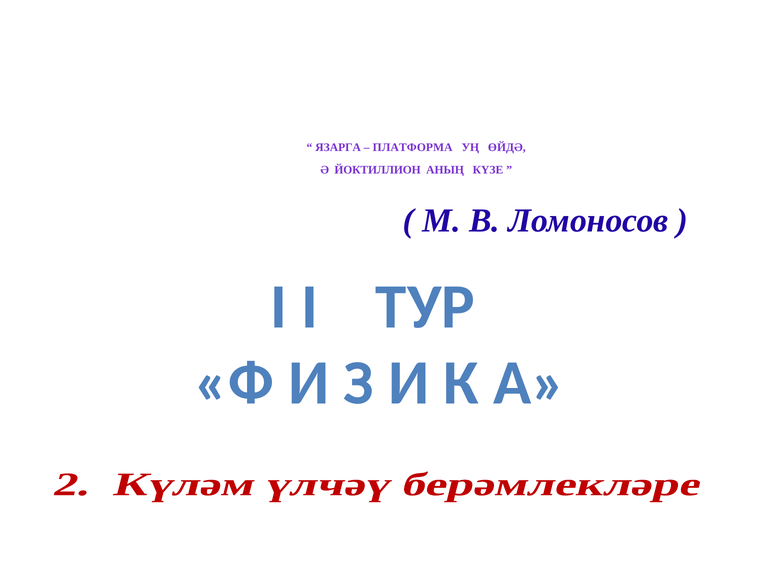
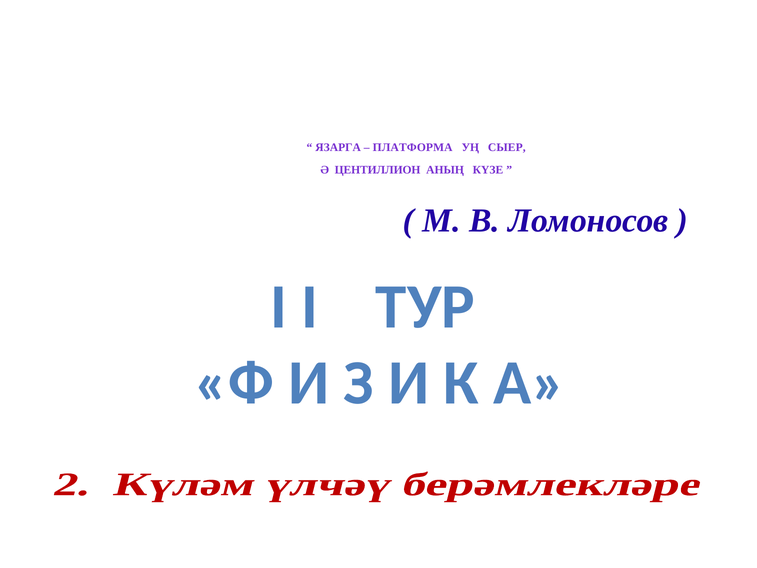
ӨЙДӘ: ӨЙДӘ -> СЫЕР (507, 148)
ЙОКТИЛЛИОН: ЙОКТИЛЛИОН -> ЦЕНТИЛЛИОН (378, 170)
